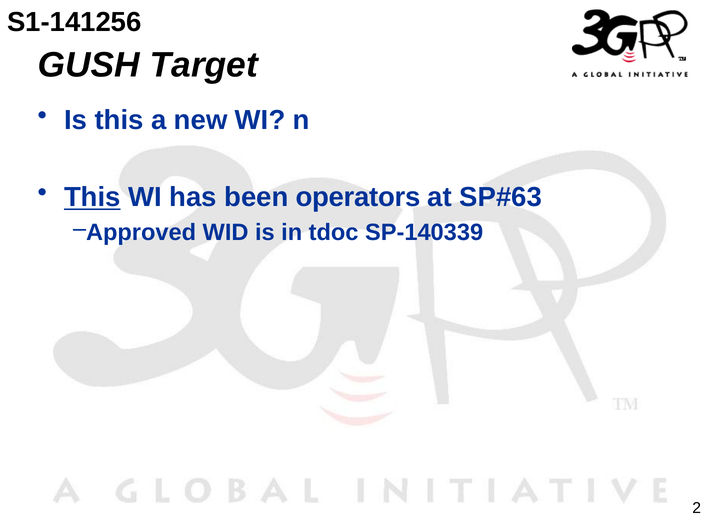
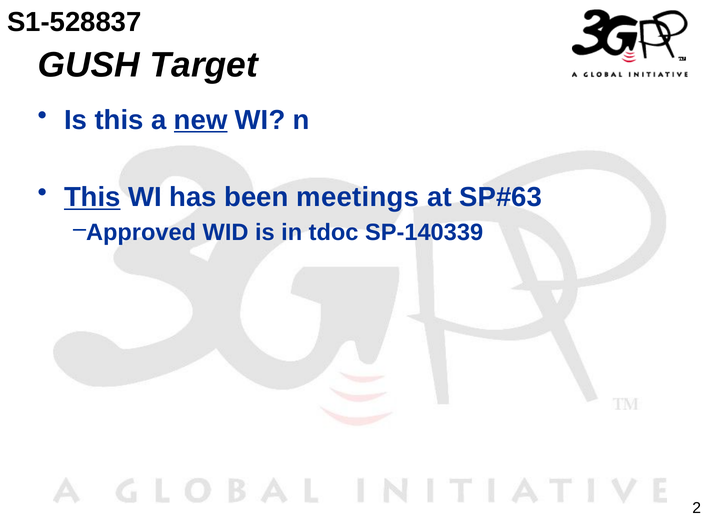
S1-141256: S1-141256 -> S1-528837 (74, 22)
new underline: none -> present (201, 120)
operators: operators -> meetings (358, 197)
